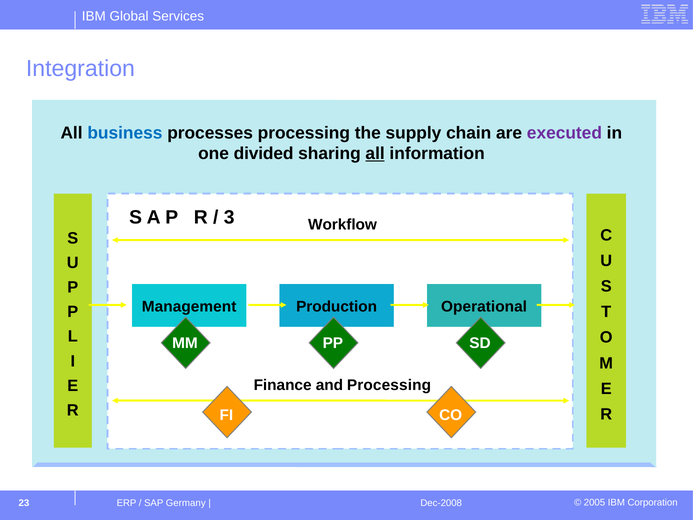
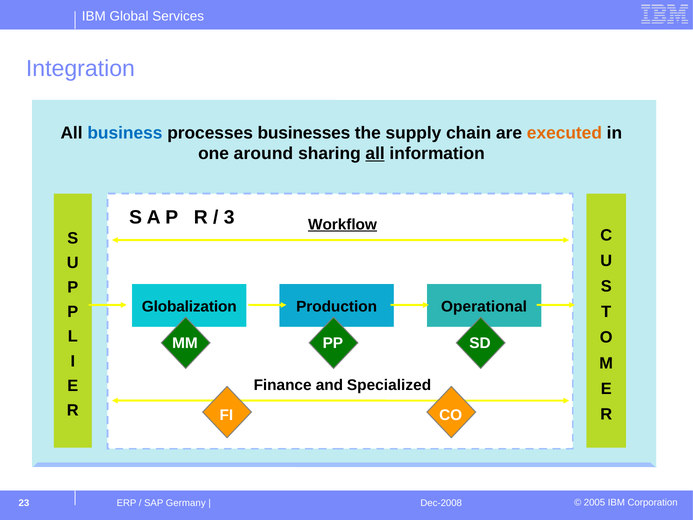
processes processing: processing -> businesses (304, 133)
executed colour: purple -> orange (564, 133)
divided: divided -> around (263, 154)
Workflow underline: none -> present (342, 224)
Management: Management -> Globalization (189, 306)
and Processing: Processing -> Specialized (389, 385)
